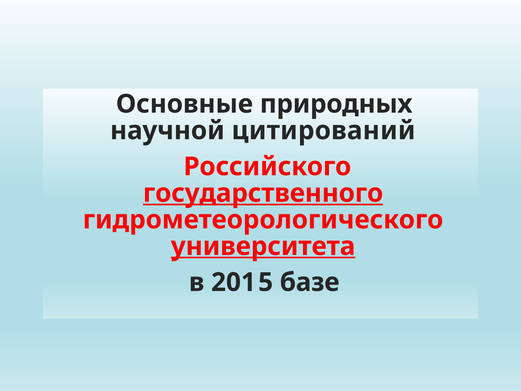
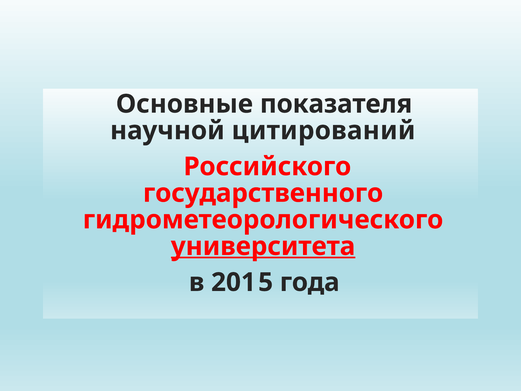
природных: природных -> показателя (336, 104)
государственного underline: present -> none (263, 193)
базе: базе -> года (310, 282)
